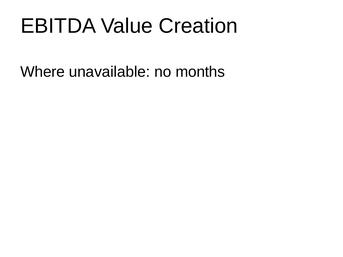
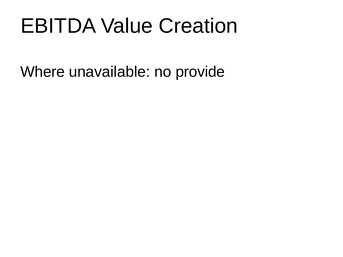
months: months -> provide (200, 72)
